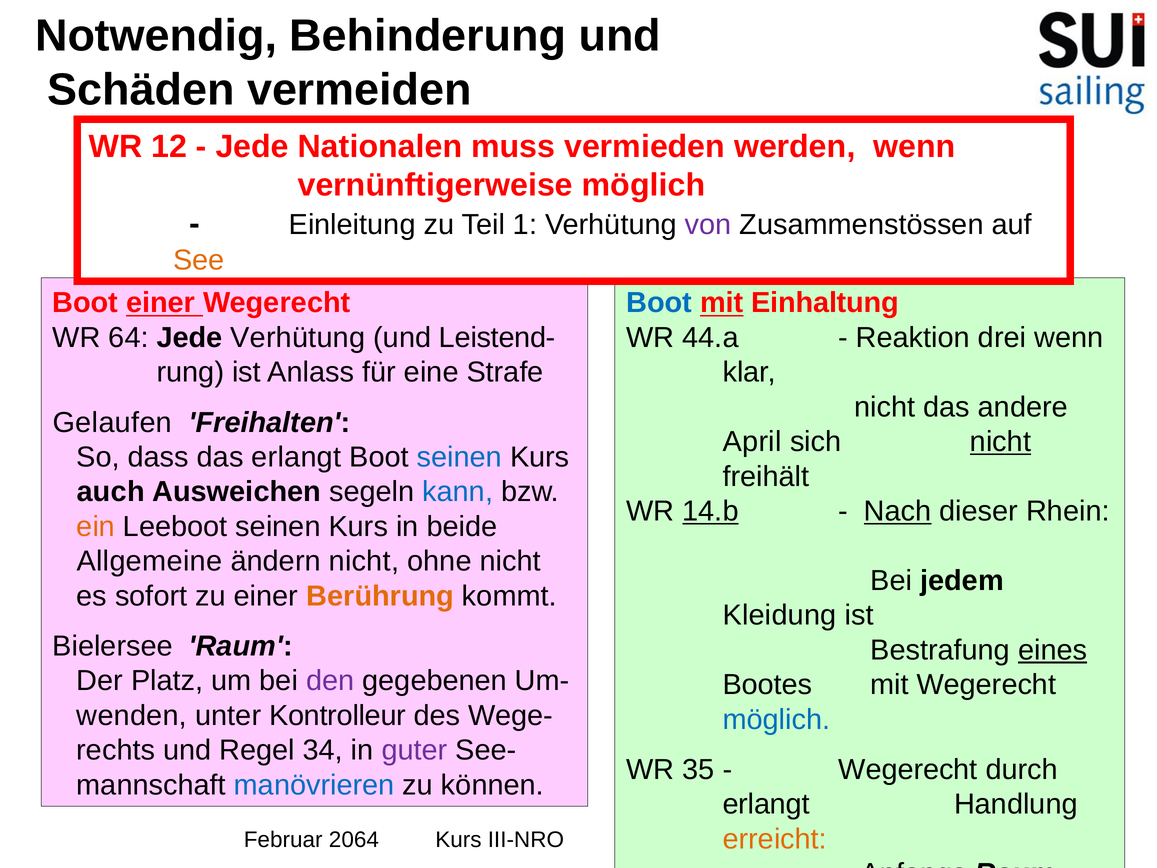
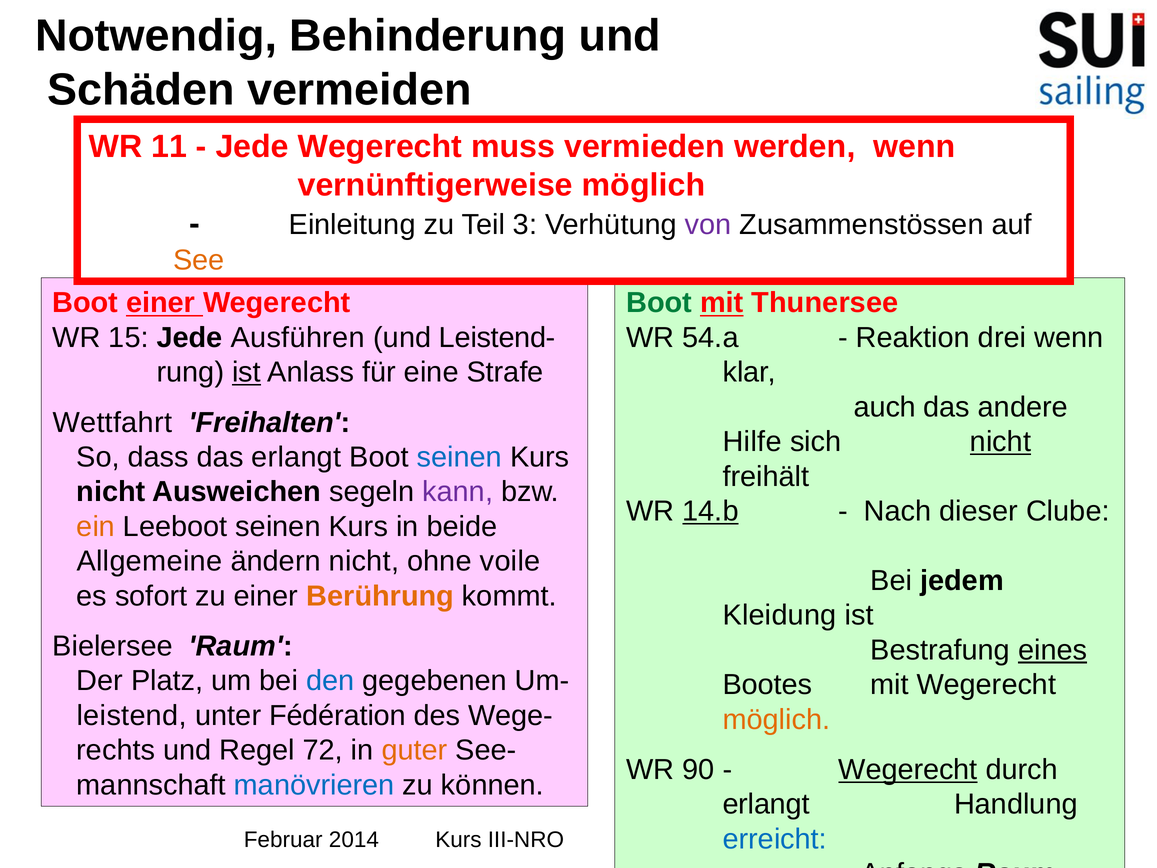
12: 12 -> 11 (169, 147)
Jede Nationalen: Nationalen -> Wegerecht (380, 147)
1: 1 -> 3 (525, 225)
Boot colour: blue -> green (659, 303)
Einhaltung: Einhaltung -> Thunersee (825, 303)
64: 64 -> 15 (129, 338)
Jede Verhütung: Verhütung -> Ausführen (298, 338)
44.a: 44.a -> 54.a (710, 338)
ist underline: none -> present (247, 372)
nicht: nicht -> auch (885, 407)
Gelaufen: Gelaufen -> Wettfahrt (112, 422)
April: April -> Hilfe (752, 442)
auch: auch -> nicht (111, 492)
kann colour: blue -> purple (458, 492)
Nach underline: present -> none (898, 511)
Rhein: Rhein -> Clube (1068, 511)
ohne nicht: nicht -> voile (510, 561)
den colour: purple -> blue (330, 681)
wenden: wenden -> leistend (132, 715)
Kontrolleur: Kontrolleur -> Fédération (337, 715)
möglich colour: blue -> orange (776, 719)
34: 34 -> 72 (323, 750)
guter colour: purple -> orange (414, 750)
35: 35 -> 90 (698, 769)
Wegerecht underline: none -> present (908, 769)
erreicht colour: orange -> blue (775, 839)
2064: 2064 -> 2014 (354, 840)
